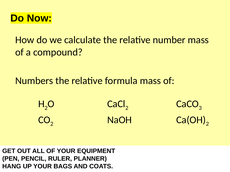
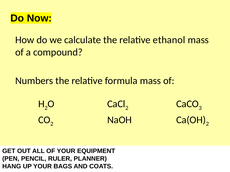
number: number -> ethanol (169, 40)
